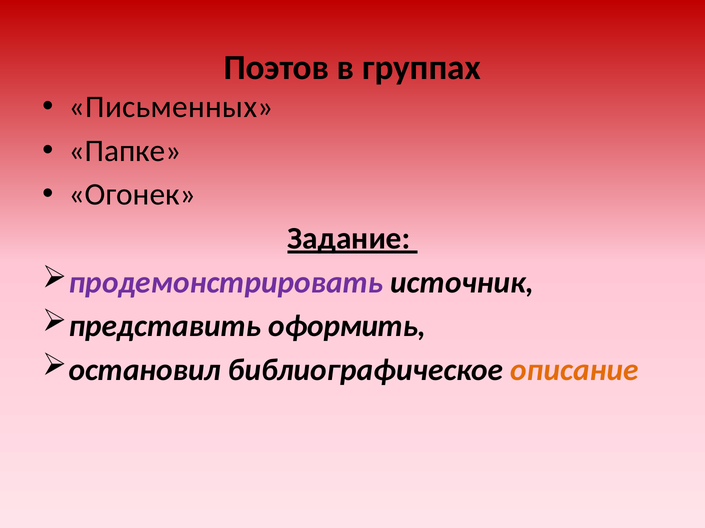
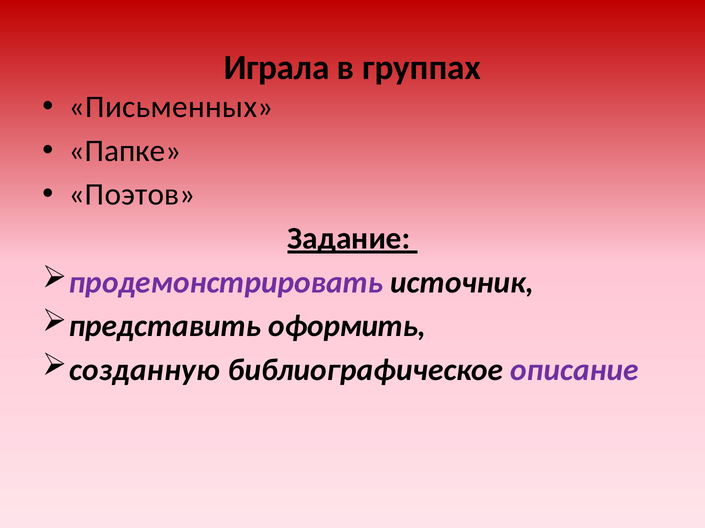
Поэтов: Поэтов -> Играла (276, 68)
Огонек: Огонек -> Поэтов (132, 195)
остановил: остановил -> созданную (145, 370)
описание colour: orange -> purple (574, 370)
